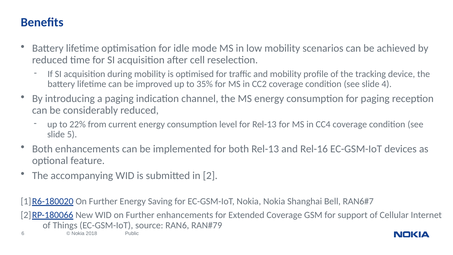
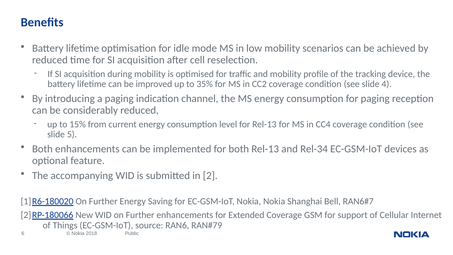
22%: 22% -> 15% (78, 124)
Rel-16: Rel-16 -> Rel-34 (314, 149)
